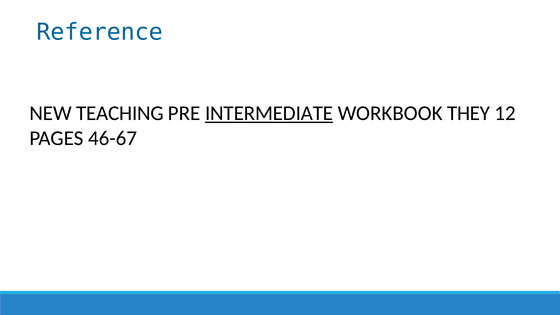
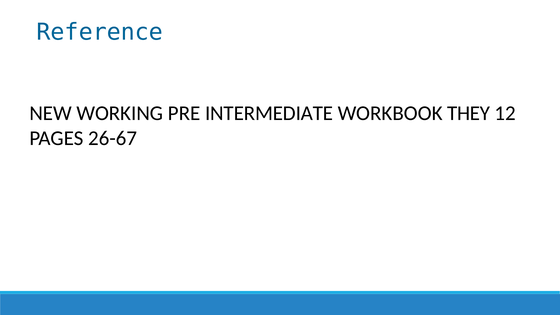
TEACHING: TEACHING -> WORKING (120, 113)
INTERMEDIATE underline: present -> none (269, 113)
46-67: 46-67 -> 26-67 (113, 138)
